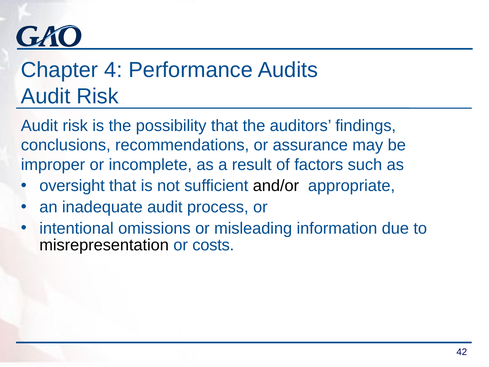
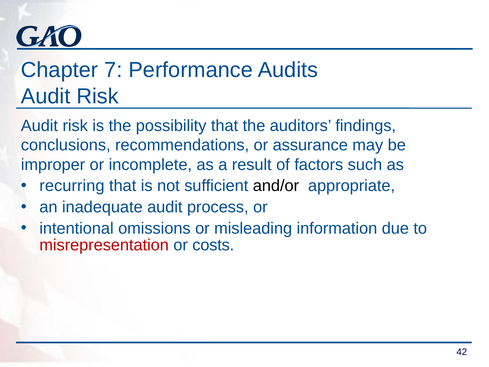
4: 4 -> 7 (113, 70)
oversight: oversight -> recurring (72, 186)
misrepresentation colour: black -> red (104, 245)
